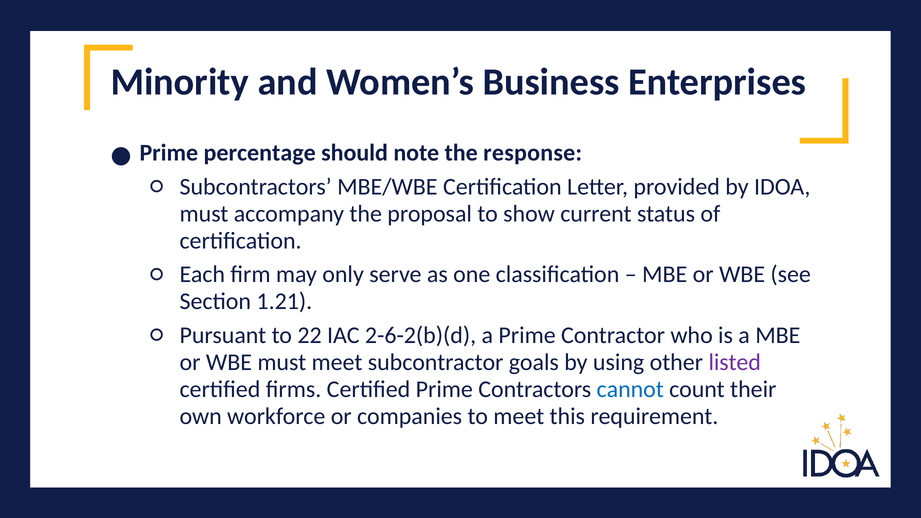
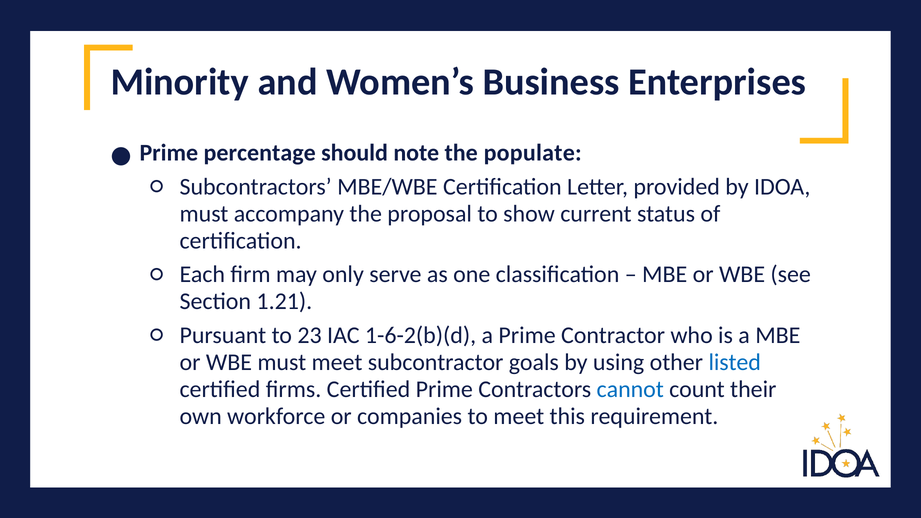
response: response -> populate (533, 153)
22: 22 -> 23 (310, 335)
2-6-2(b)(d: 2-6-2(b)(d -> 1-6-2(b)(d (421, 335)
listed colour: purple -> blue (735, 362)
